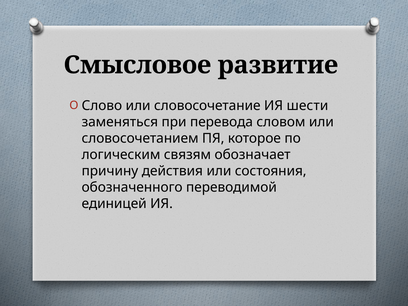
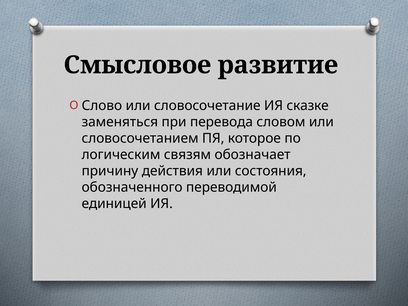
шести: шести -> сказке (308, 106)
